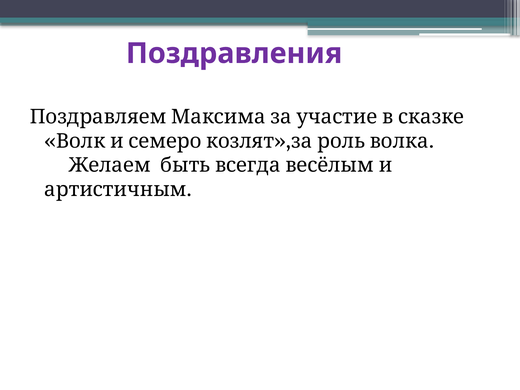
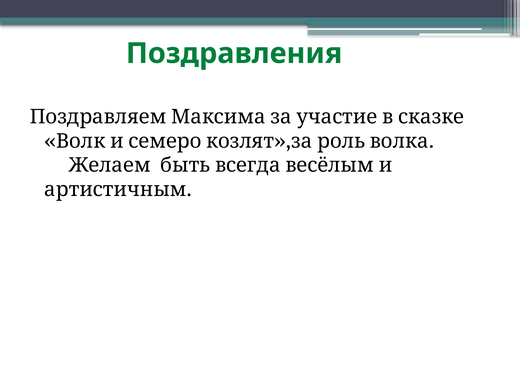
Поздравления colour: purple -> green (234, 53)
